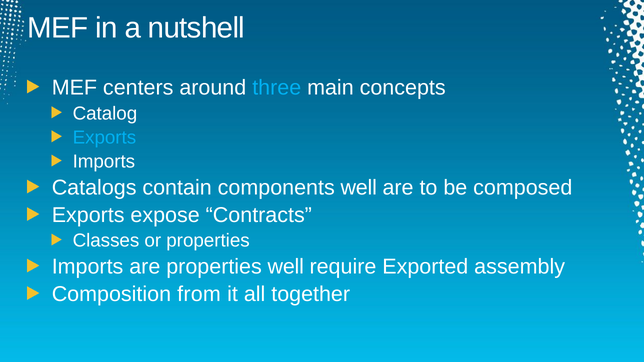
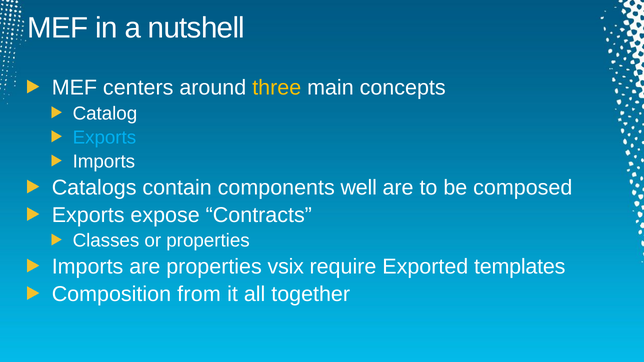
three colour: light blue -> yellow (277, 88)
properties well: well -> vsix (286, 267)
assembly: assembly -> templates (520, 267)
